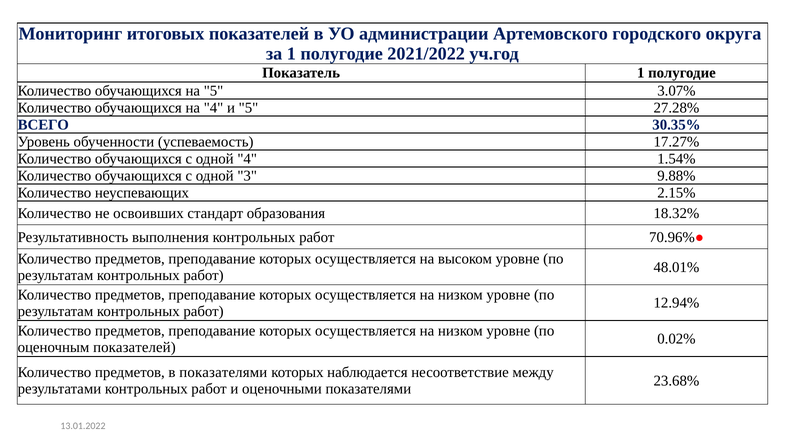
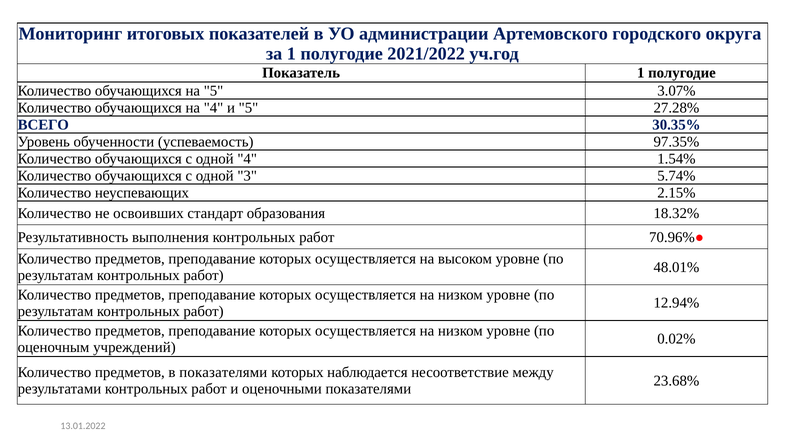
17.27%: 17.27% -> 97.35% (676, 142)
9.88%: 9.88% -> 5.74% (676, 176)
оценочным показателей: показателей -> учреждений (134, 347)
